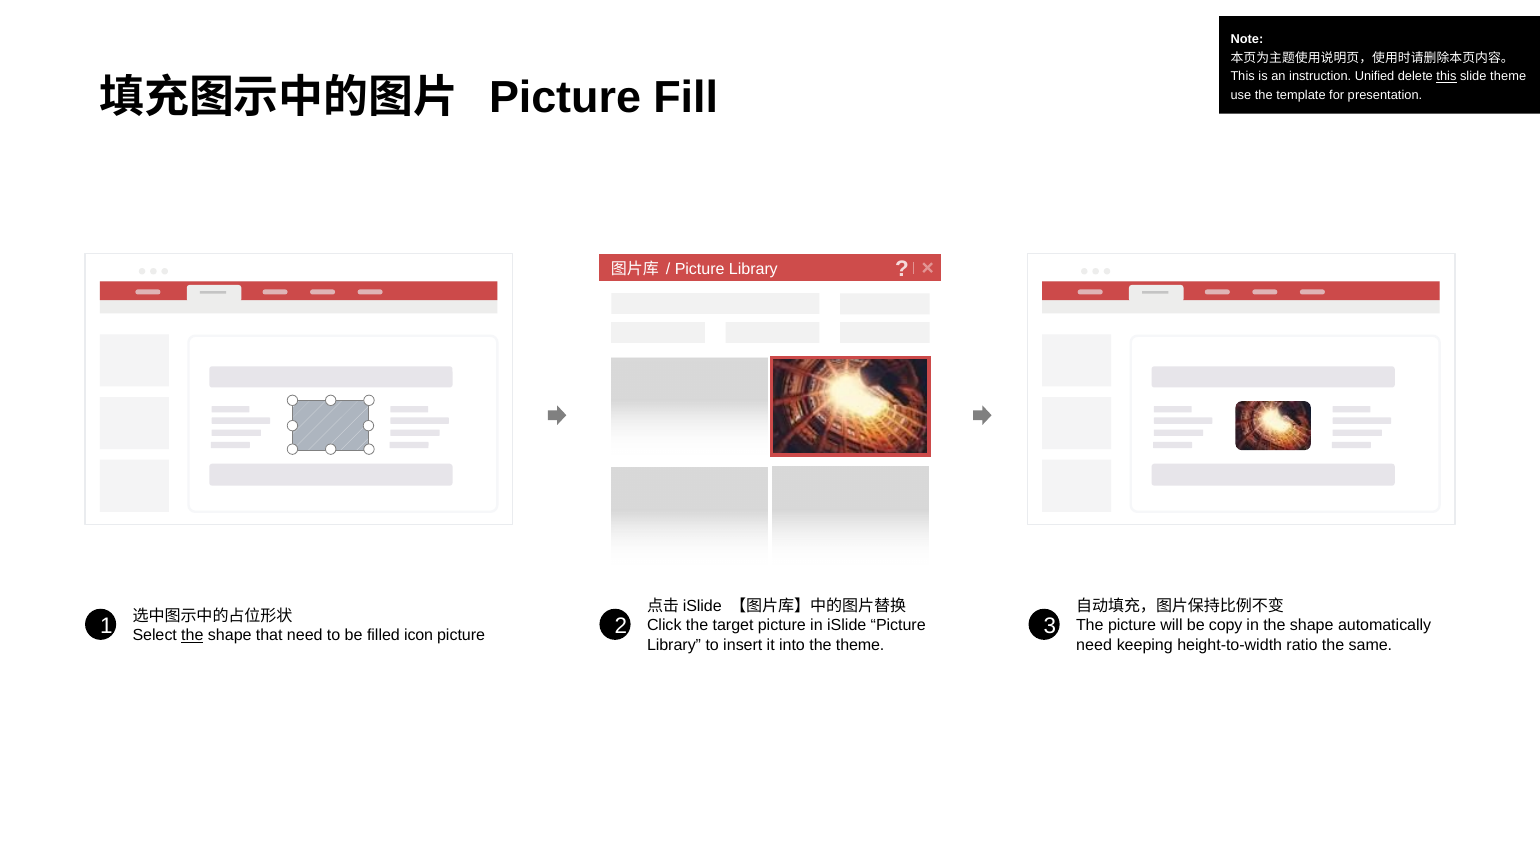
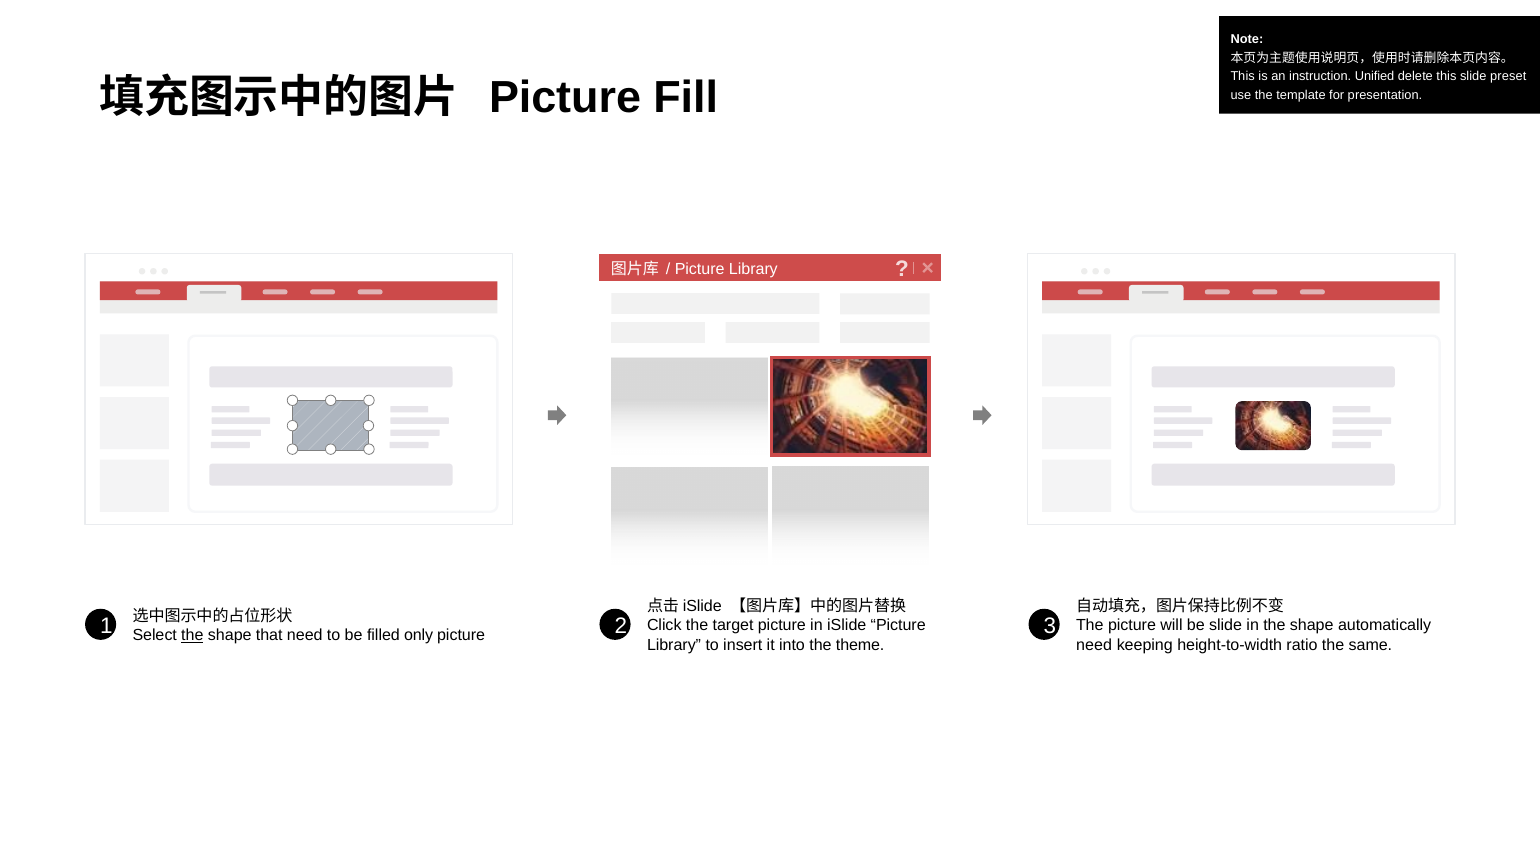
this underline: present -> none (1446, 77)
slide theme: theme -> preset (1508, 77)
be copy: copy -> slide (1226, 626)
icon: icon -> only (419, 635)
